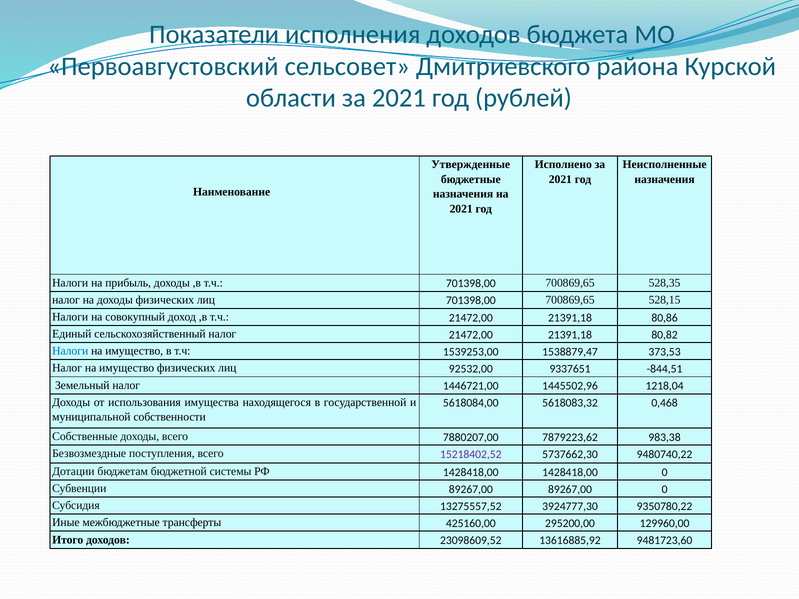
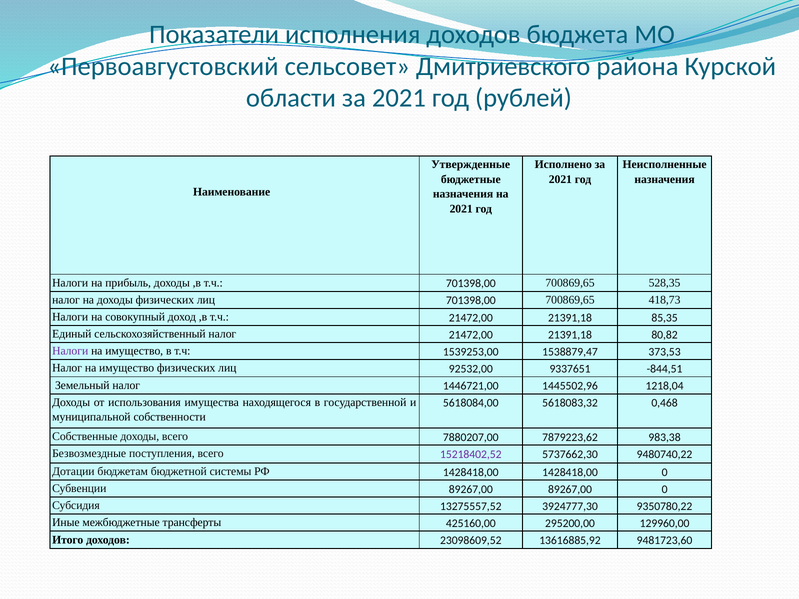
528,15: 528,15 -> 418,73 (665, 300)
80,86: 80,86 -> 85,35 (665, 318)
Налоги colour: blue -> purple (70, 351)
